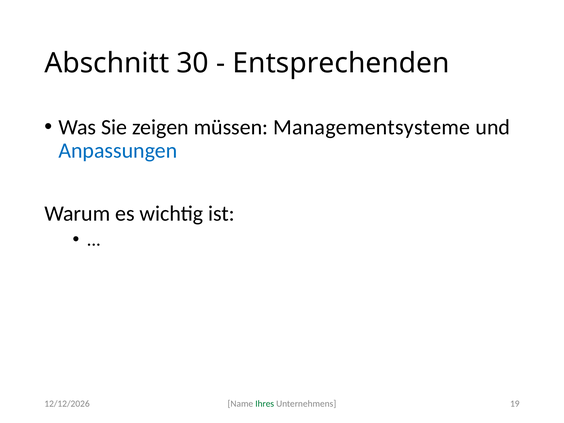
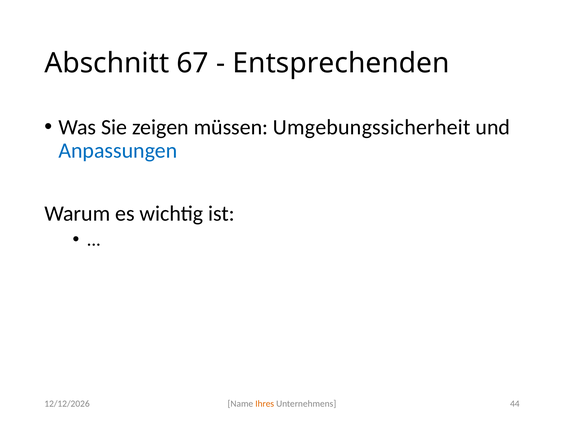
30: 30 -> 67 (193, 63)
Managementsysteme: Managementsysteme -> Umgebungssicherheit (372, 127)
Ihres colour: green -> orange (265, 404)
19: 19 -> 44 (515, 404)
